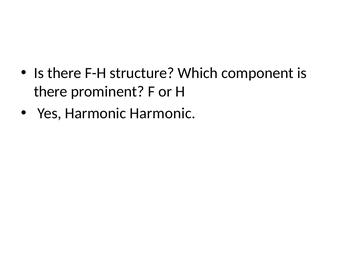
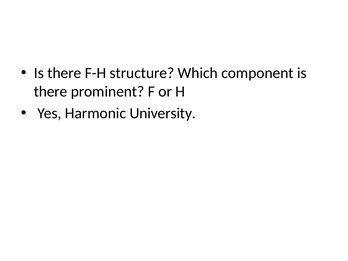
Harmonic Harmonic: Harmonic -> University (163, 113)
